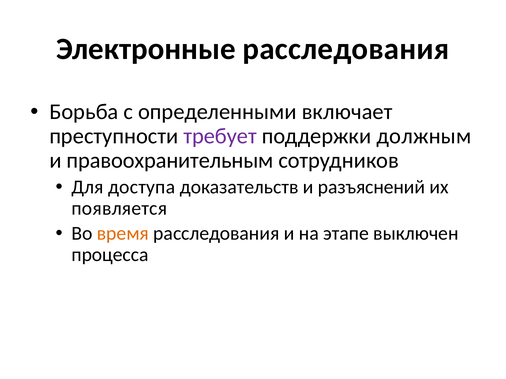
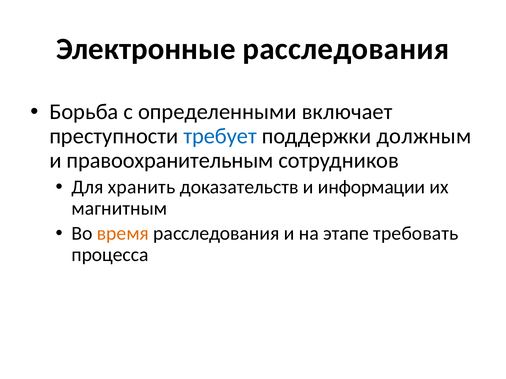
требует colour: purple -> blue (220, 136)
доступа: доступа -> хранить (142, 187)
разъяснений: разъяснений -> информации (372, 187)
появляется: появляется -> магнитным (119, 208)
выключен: выключен -> требовать (416, 234)
